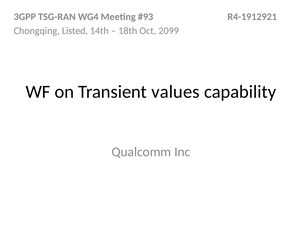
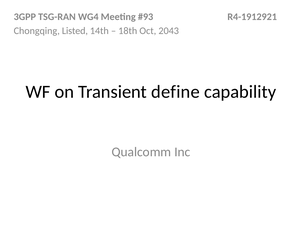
2099: 2099 -> 2043 (169, 31)
values: values -> define (175, 92)
